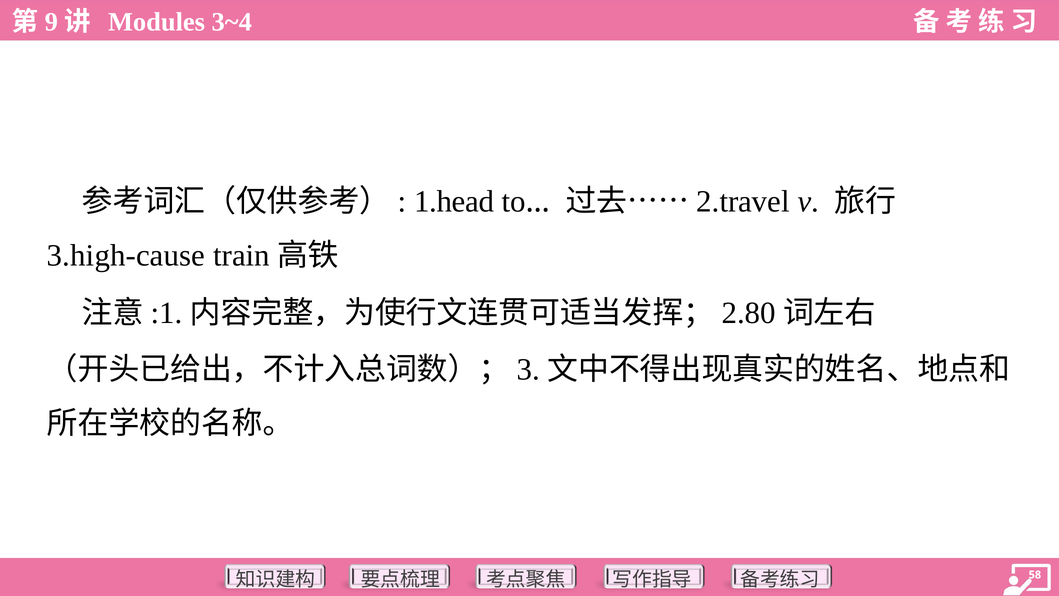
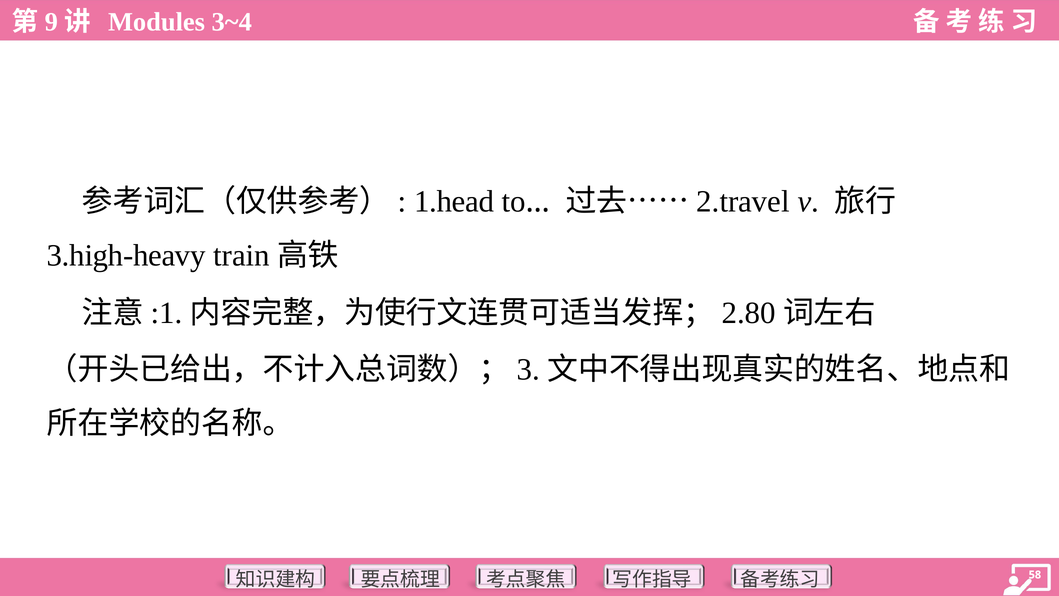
3.high-cause: 3.high-cause -> 3.high-heavy (126, 256)
